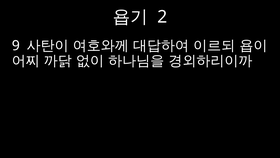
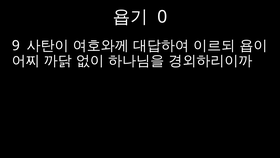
2: 2 -> 0 (162, 17)
